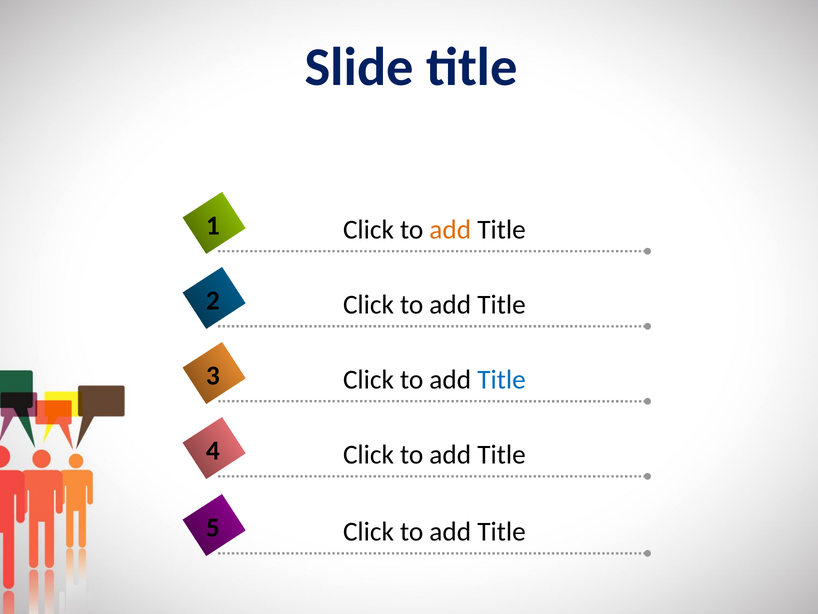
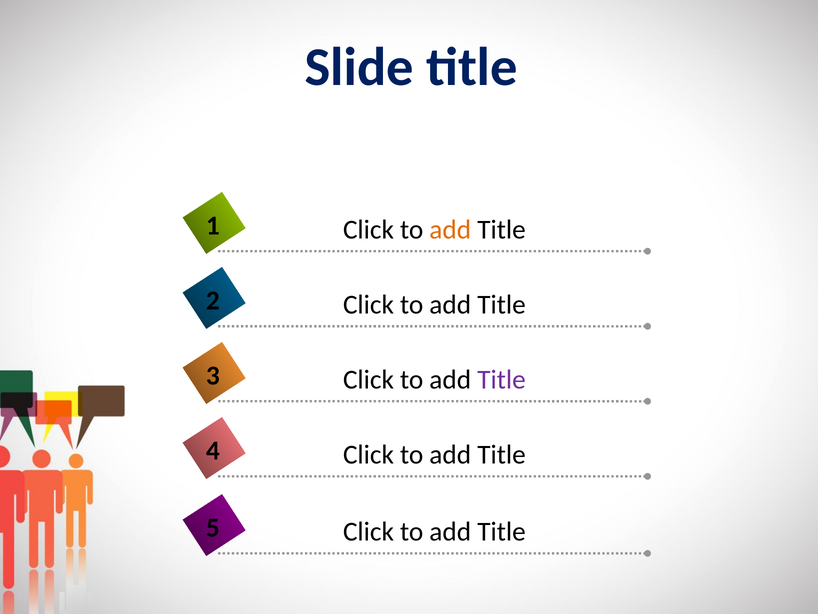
Title colour: blue -> purple (501, 379)
